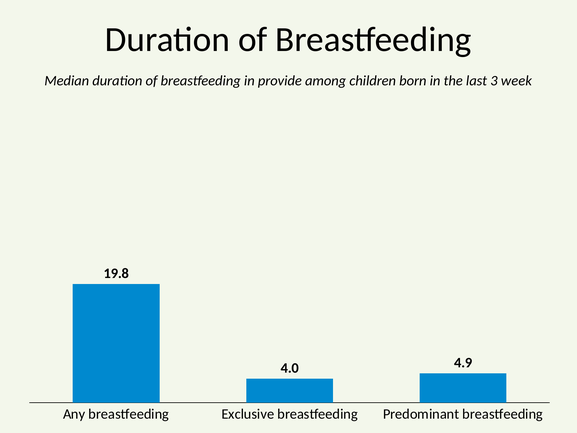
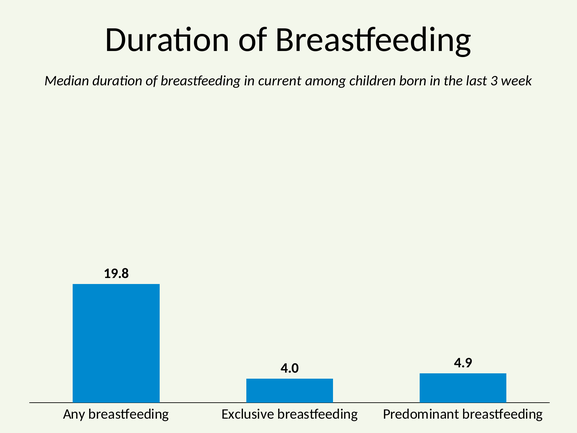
provide: provide -> current (280, 81)
